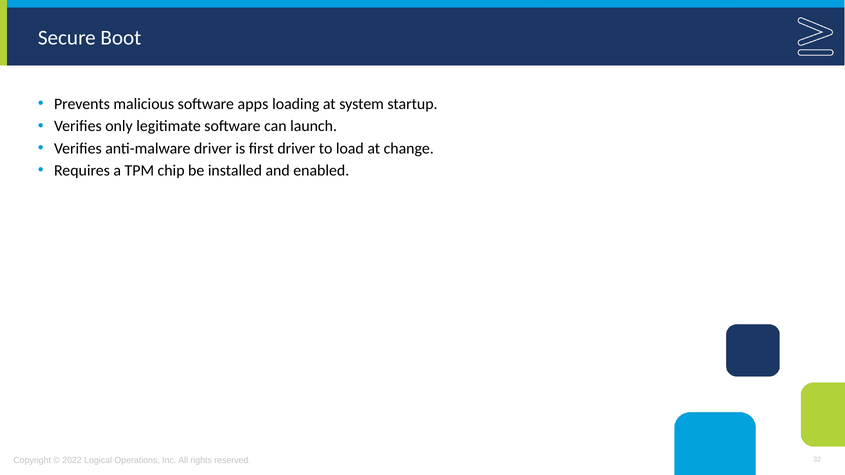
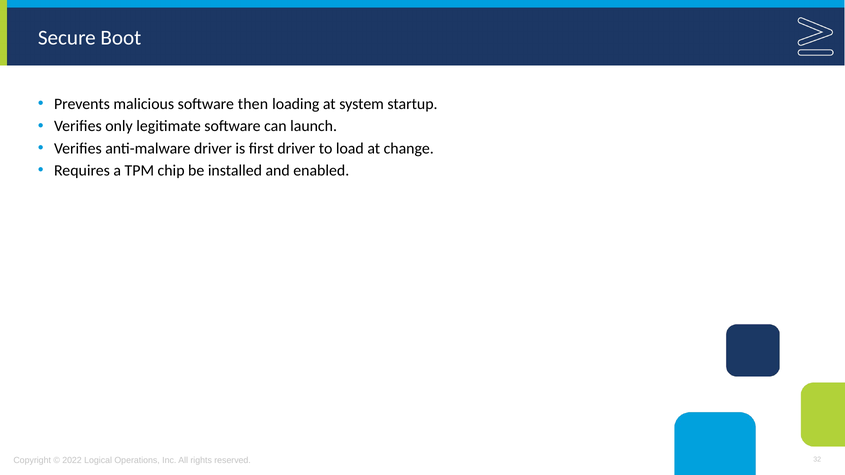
apps: apps -> then (253, 104)
